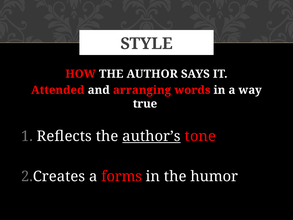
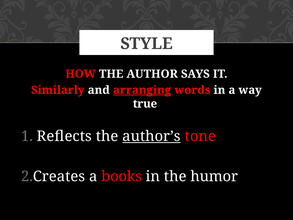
Attended: Attended -> Similarly (58, 90)
arranging underline: none -> present (142, 90)
forms: forms -> books (122, 176)
